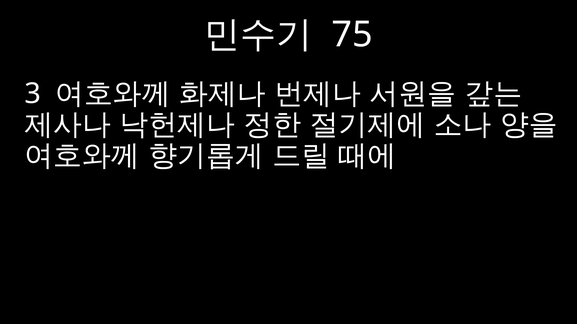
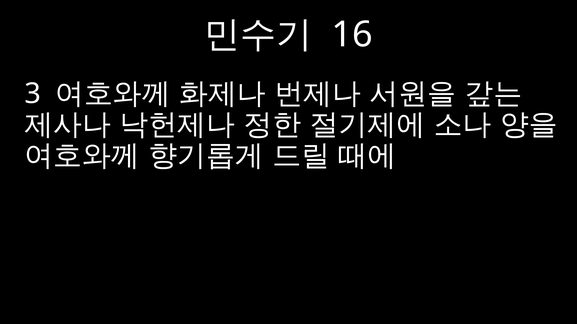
75: 75 -> 16 (352, 35)
